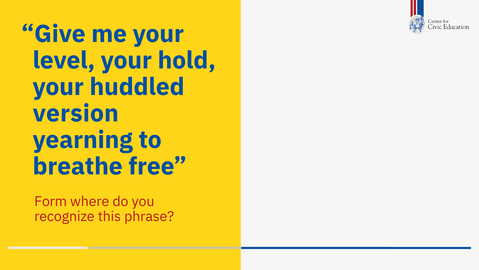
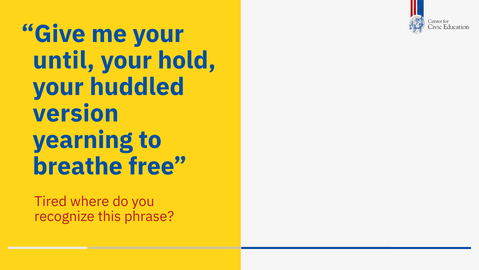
level: level -> until (64, 60)
Form: Form -> Tired (51, 201)
